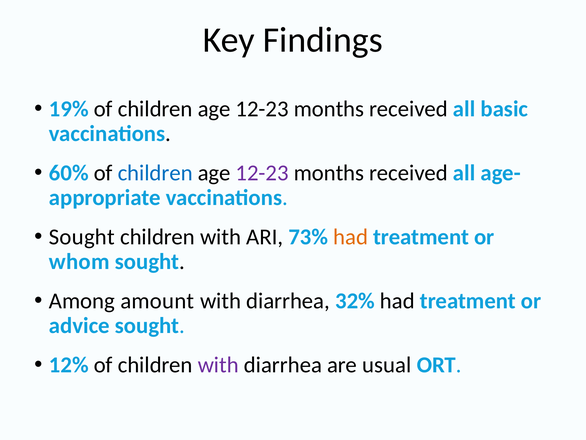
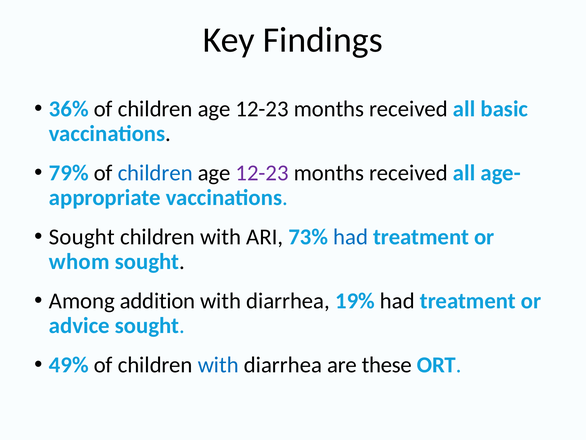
19%: 19% -> 36% (69, 109)
60%: 60% -> 79% (69, 173)
had colour: orange -> blue (351, 237)
amount: amount -> addition (158, 301)
32%: 32% -> 19% (355, 301)
12%: 12% -> 49% (69, 364)
with colour: purple -> blue (218, 364)
usual: usual -> these (387, 364)
